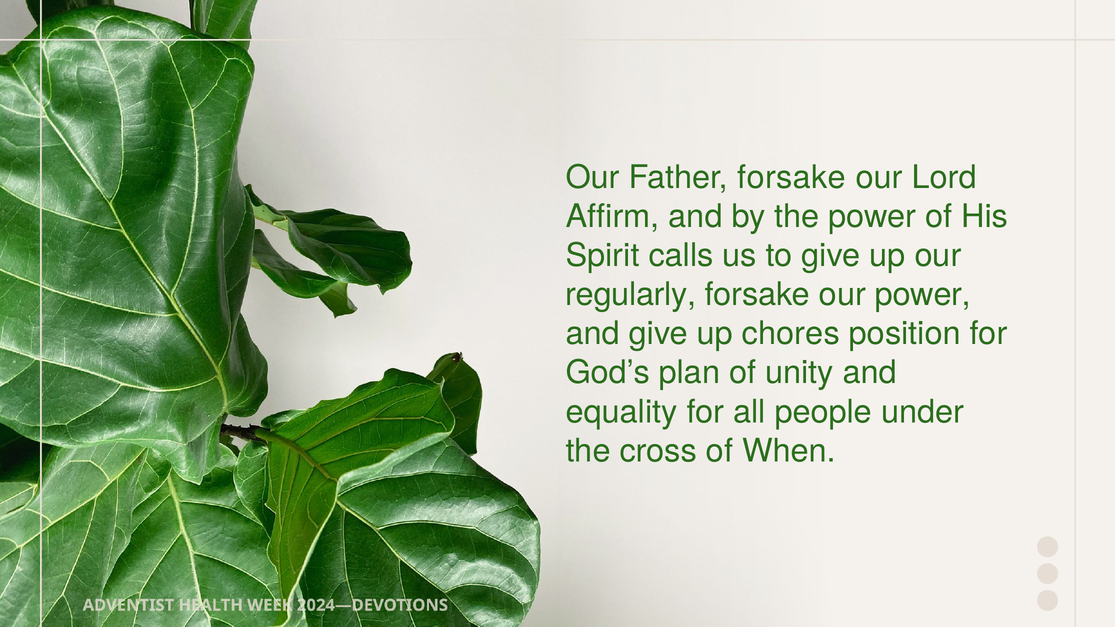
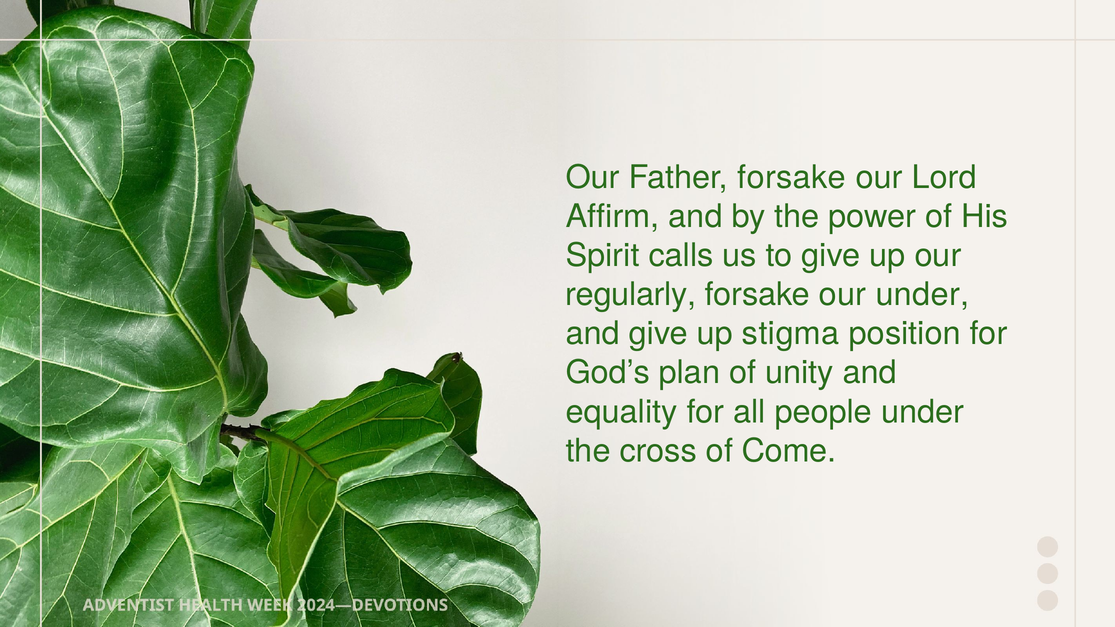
our power: power -> under (922, 295)
chores: chores -> stigma (791, 334)
When: When -> Come (789, 451)
